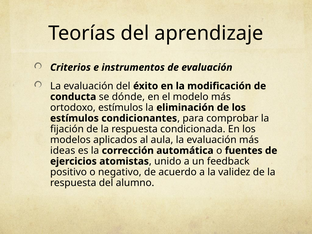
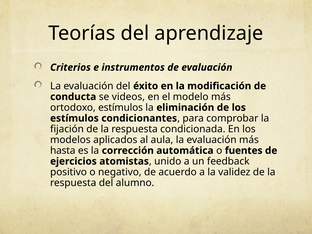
dónde: dónde -> videos (128, 97)
ideas: ideas -> hasta (63, 151)
